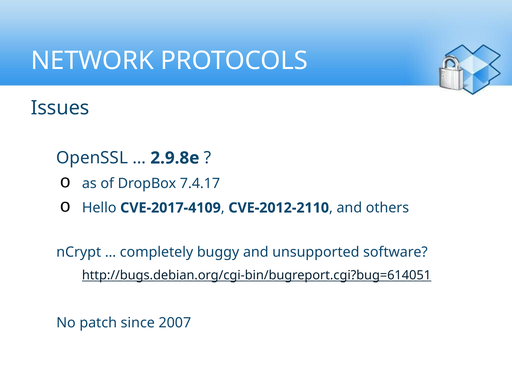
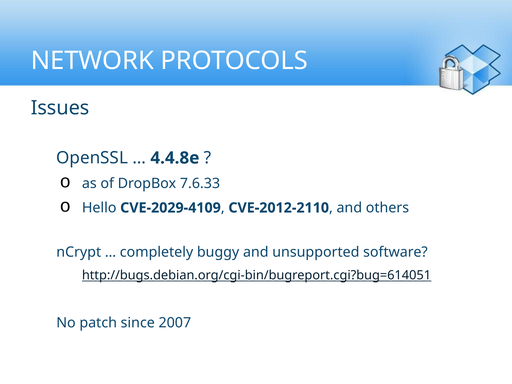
2.9.8e: 2.9.8e -> 4.4.8e (175, 158)
7.4.17: 7.4.17 -> 7.6.33 (200, 184)
CVE-2017-4109: CVE-2017-4109 -> CVE-2029-4109 (170, 208)
